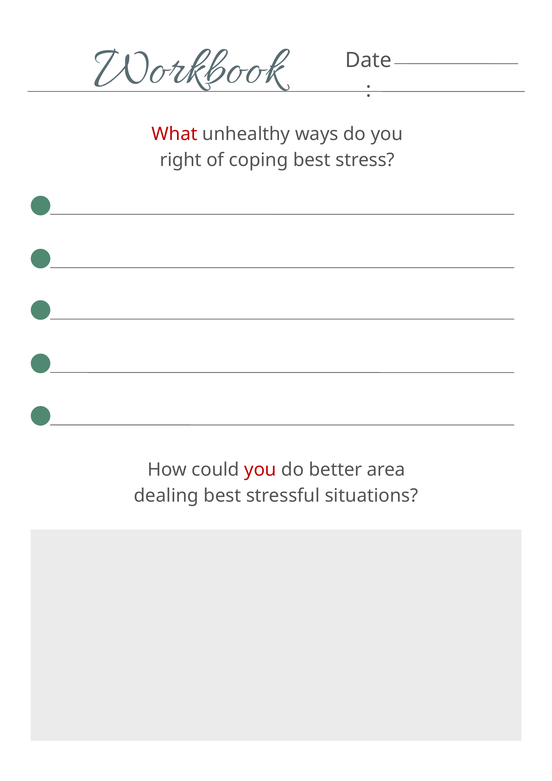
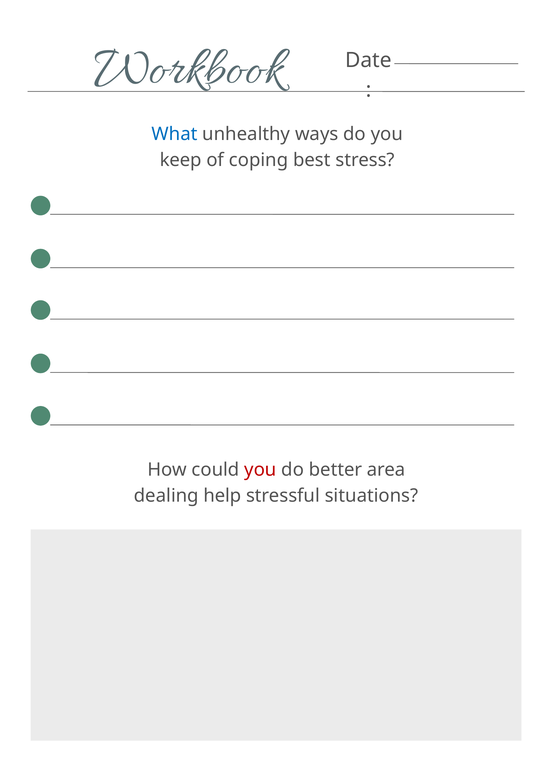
What colour: red -> blue (175, 134)
right: right -> keep (181, 160)
dealing best: best -> help (222, 496)
